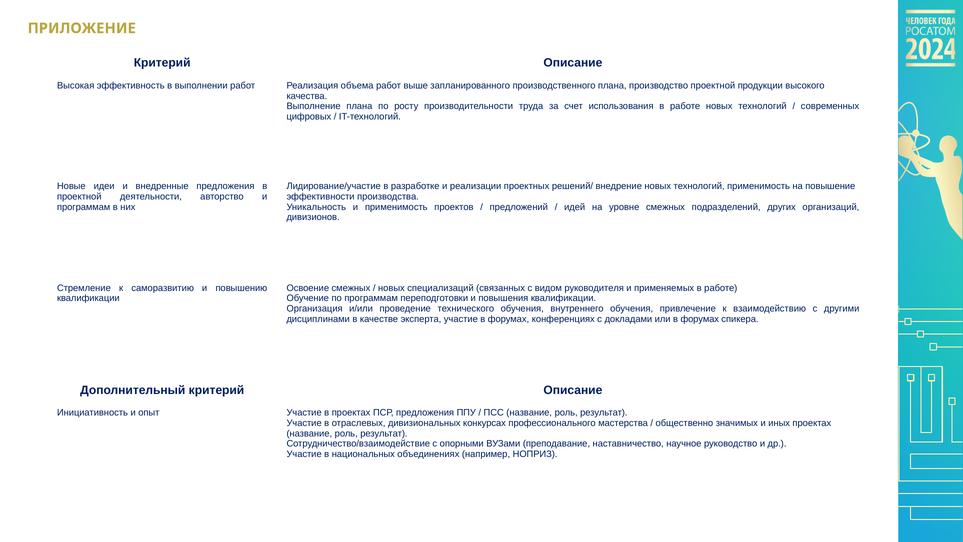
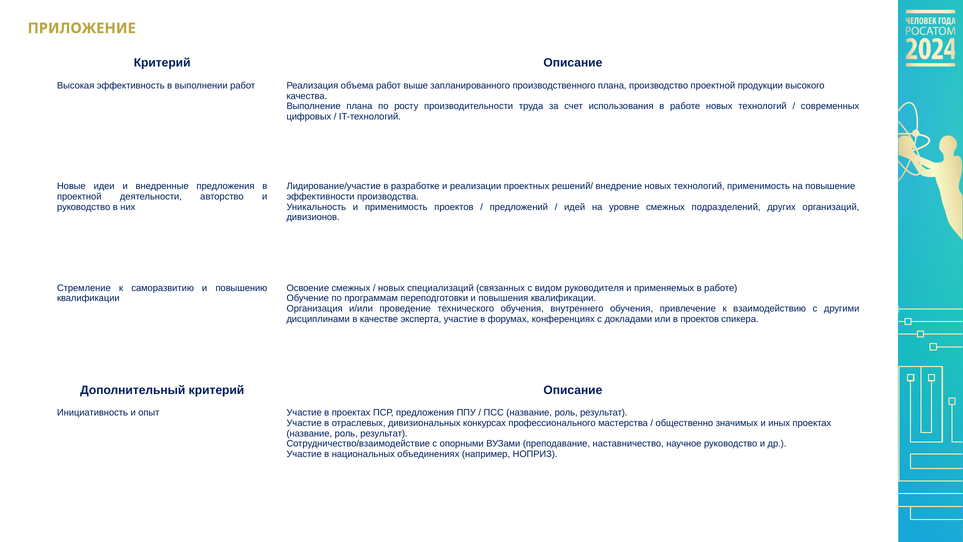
программам: программам -> руководство (84, 207)
или в форумах: форумах -> проектов (700, 319)
